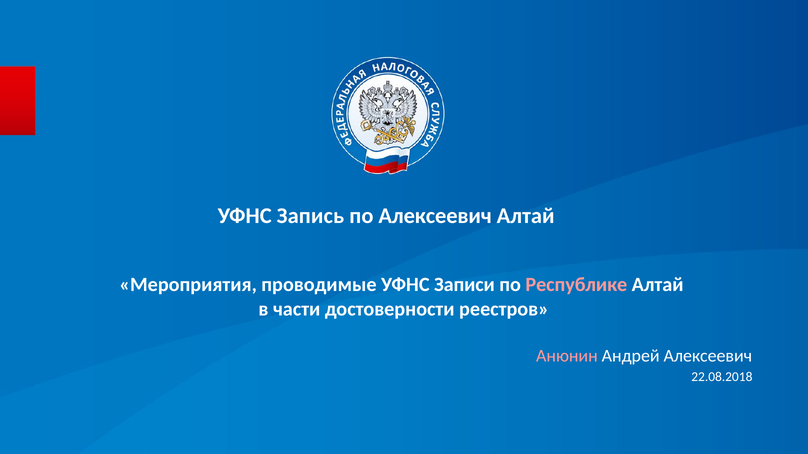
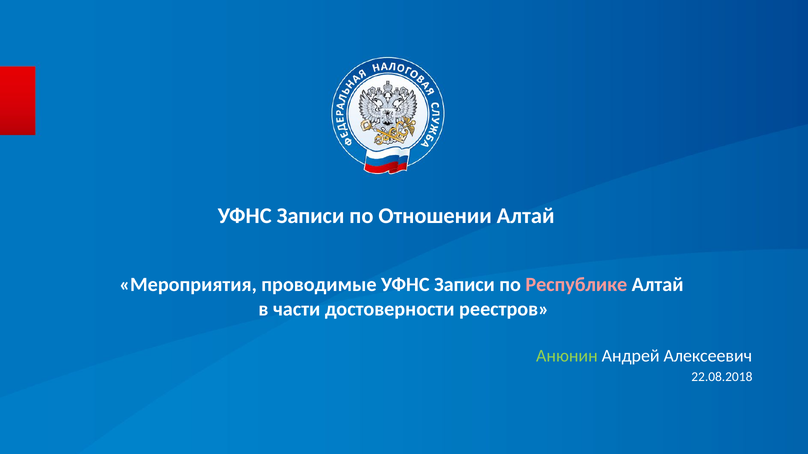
Запись: Запись -> Записи (311, 216)
по Алексеевич: Алексеевич -> Отношении (435, 216)
Анюнин colour: pink -> light green (567, 356)
